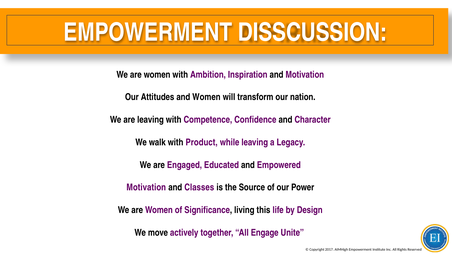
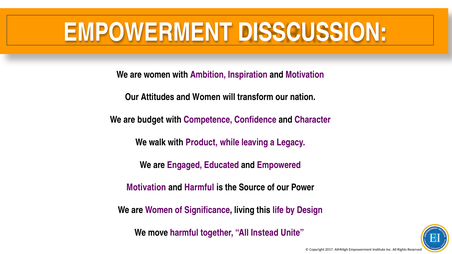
are leaving: leaving -> budget (150, 120)
and Classes: Classes -> Harmful (199, 188)
move actively: actively -> harmful (184, 233)
Engage: Engage -> Instead (265, 233)
